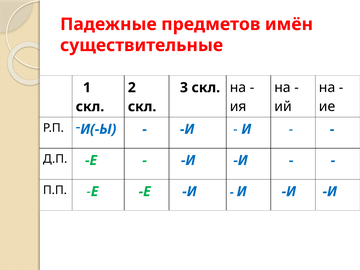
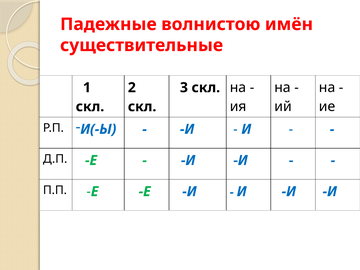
предметов: предметов -> волнистою (211, 24)
